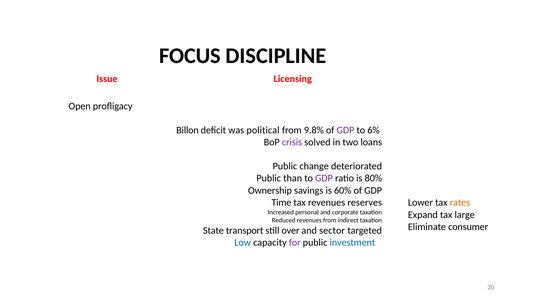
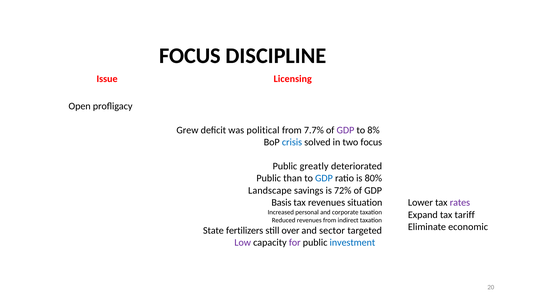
Billon: Billon -> Grew (187, 130)
9.8%: 9.8% -> 7.7% (314, 130)
6%: 6% -> 8% (374, 130)
crisis colour: purple -> blue (292, 142)
two loans: loans -> focus (371, 142)
change: change -> greatly (314, 166)
GDP colour: purple -> blue (324, 178)
Ownership: Ownership -> Landscape (270, 190)
60%: 60% -> 72% (343, 190)
Time: Time -> Basis (281, 202)
reserves: reserves -> situation (365, 202)
rates colour: orange -> purple (460, 203)
large: large -> tariff (465, 215)
consumer: consumer -> economic (468, 227)
transport: transport -> fertilizers (245, 230)
Low colour: blue -> purple (243, 243)
